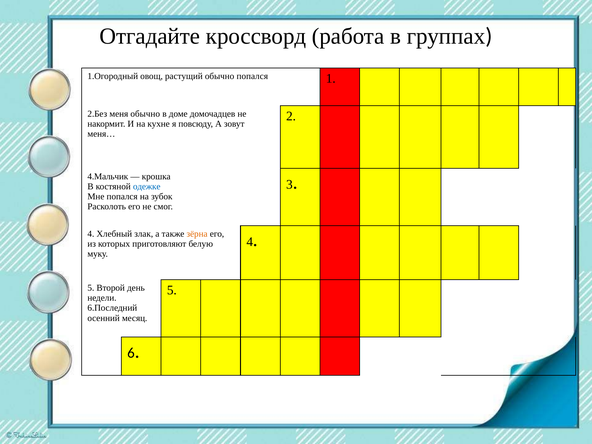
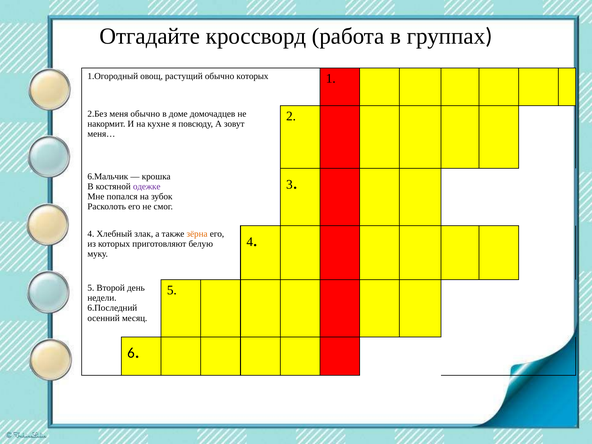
обычно попался: попался -> которых (252, 76)
4.Мальчик: 4.Мальчик -> 6.Мальчик (108, 176)
одежке colour: blue -> purple (147, 187)
